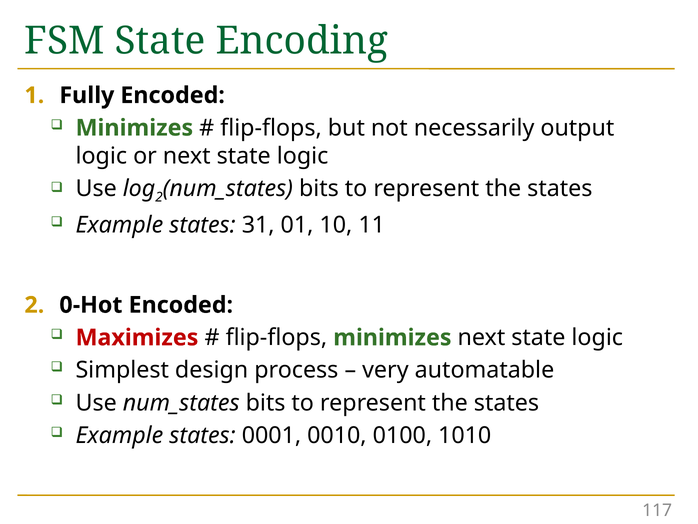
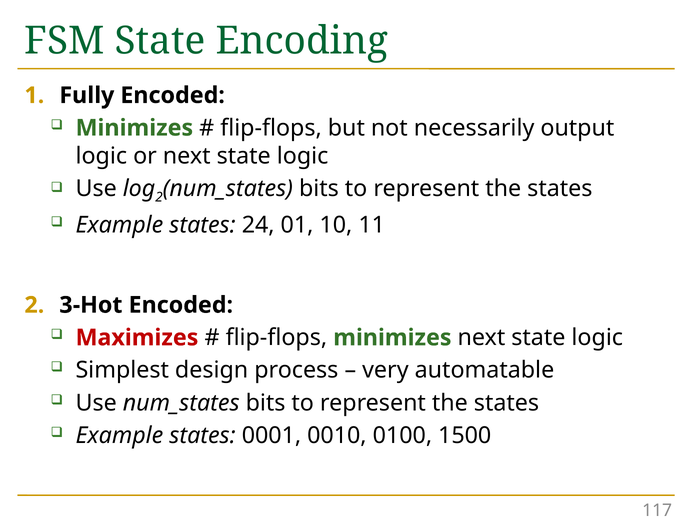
31: 31 -> 24 (258, 225)
0-Hot: 0-Hot -> 3-Hot (91, 305)
1010: 1010 -> 1500 (465, 435)
